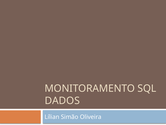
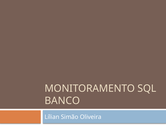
DADOS: DADOS -> BANCO (62, 100)
